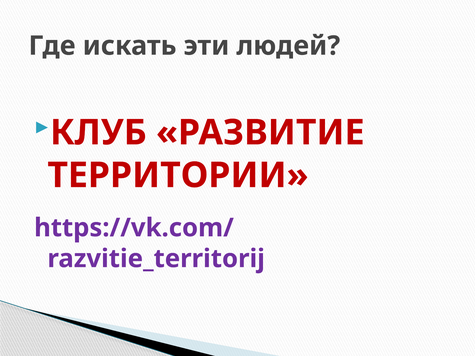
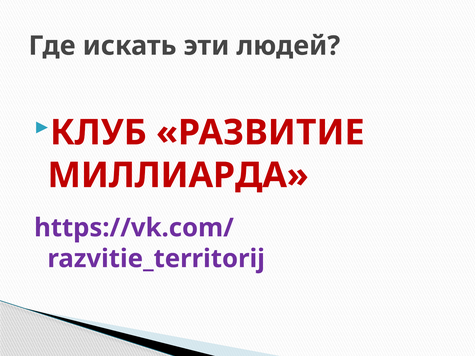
ТЕРРИТОРИИ: ТЕРРИТОРИИ -> МИЛЛИАРДА (178, 175)
